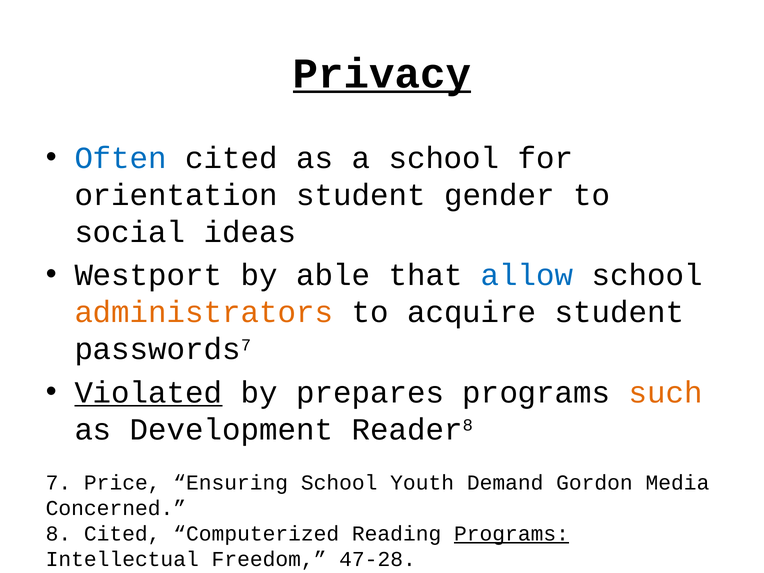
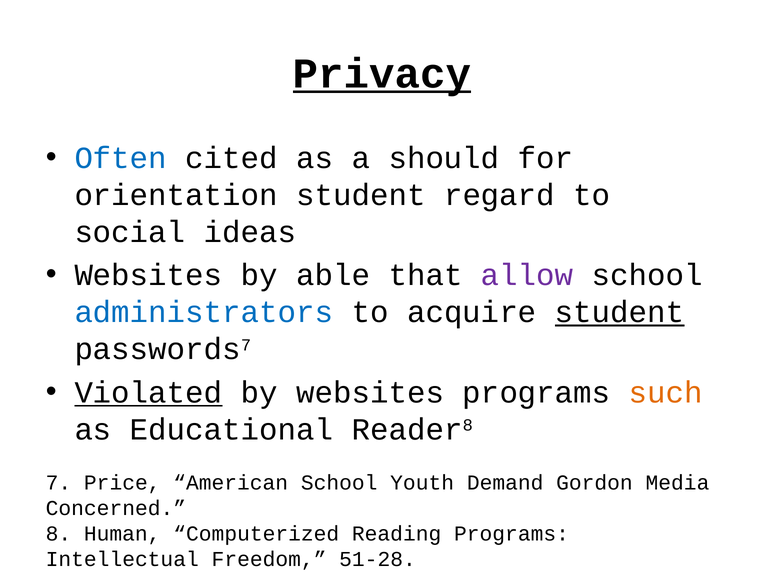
a school: school -> should (444, 158)
gender: gender -> regard (499, 195)
Westport: Westport -> Websites (148, 275)
allow colour: blue -> purple (527, 275)
administrators colour: orange -> blue (204, 312)
student underline: none -> present (620, 312)
by prepares: prepares -> websites (370, 393)
Development: Development -> Educational (231, 429)
Ensuring: Ensuring -> American (231, 483)
8 Cited: Cited -> Human (122, 534)
Programs underline: present -> none (511, 534)
47-28: 47-28 -> 51-28 (377, 559)
